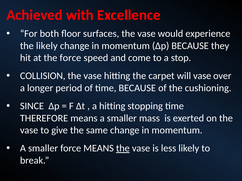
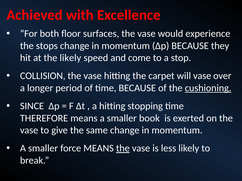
the likely: likely -> stops (47, 46)
the force: force -> likely (70, 58)
cushioning underline: none -> present (208, 88)
mass: mass -> book (149, 118)
